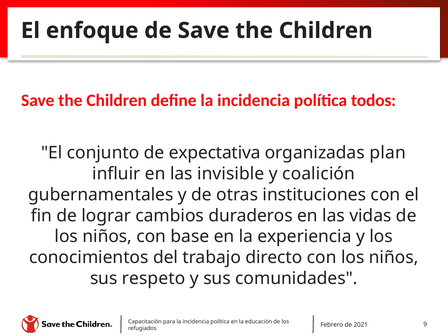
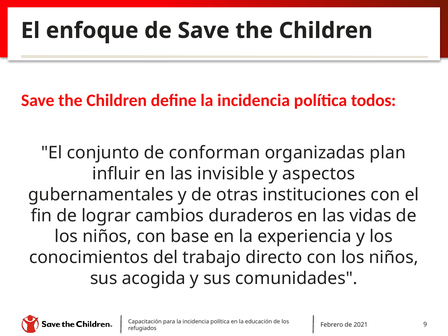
expectativa: expectativa -> conforman (214, 153)
coalición: coalición -> aspectos (319, 174)
respeto: respeto -> acogida (154, 278)
